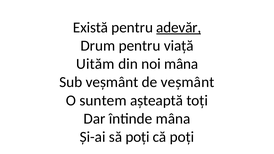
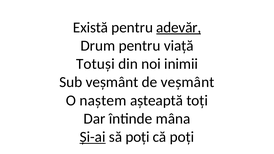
Uităm: Uităm -> Totuși (95, 64)
noi mâna: mâna -> inimii (181, 64)
suntem: suntem -> naștem (103, 100)
Și-ai underline: none -> present (93, 137)
